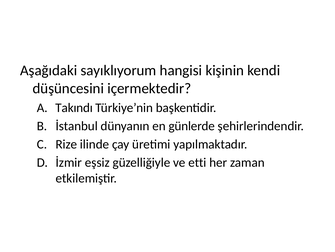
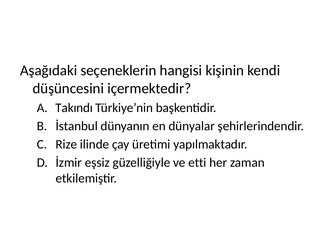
sayıklıyorum: sayıklıyorum -> seçeneklerin (118, 70)
günlerde: günlerde -> dünyalar (192, 126)
